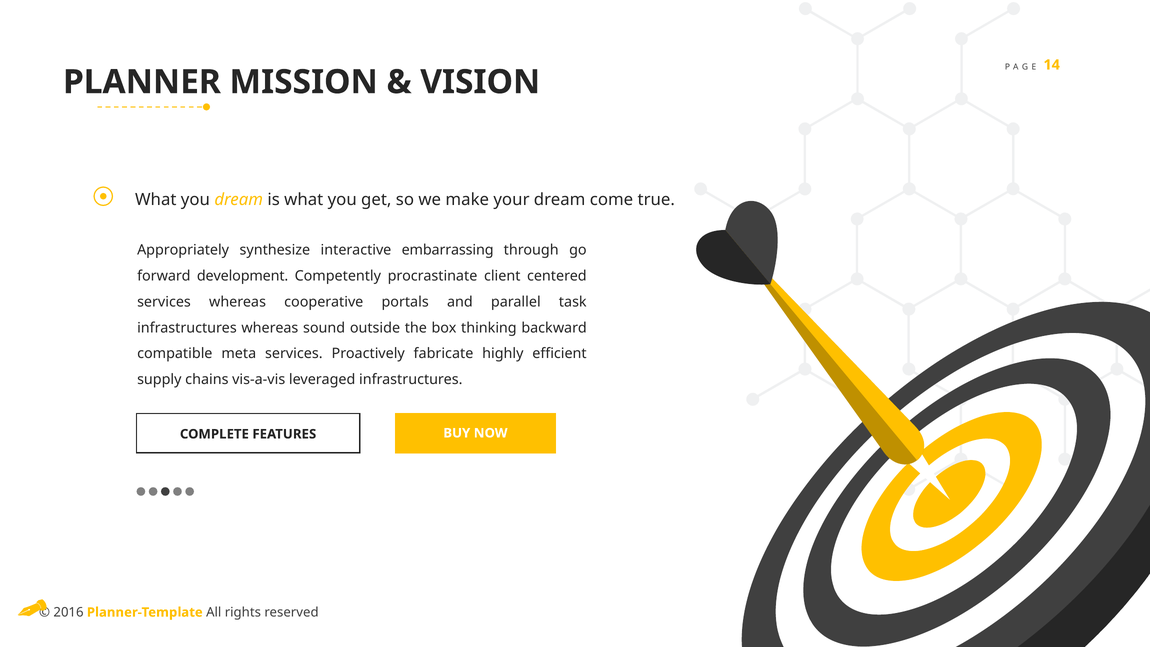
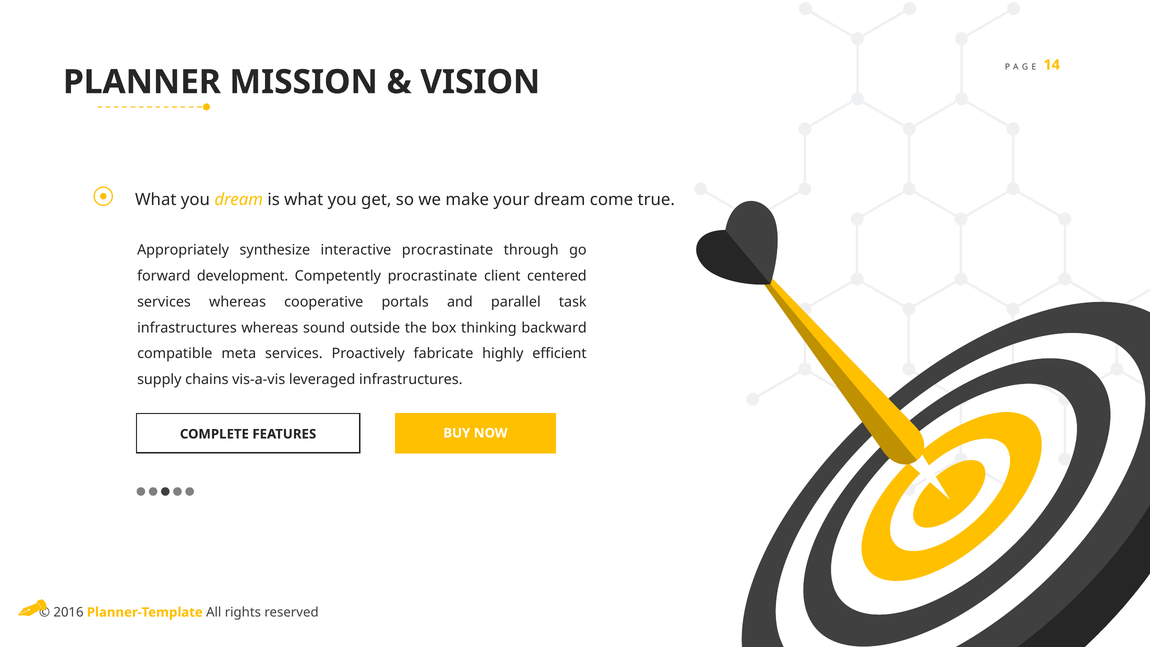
interactive embarrassing: embarrassing -> procrastinate (448, 250)
